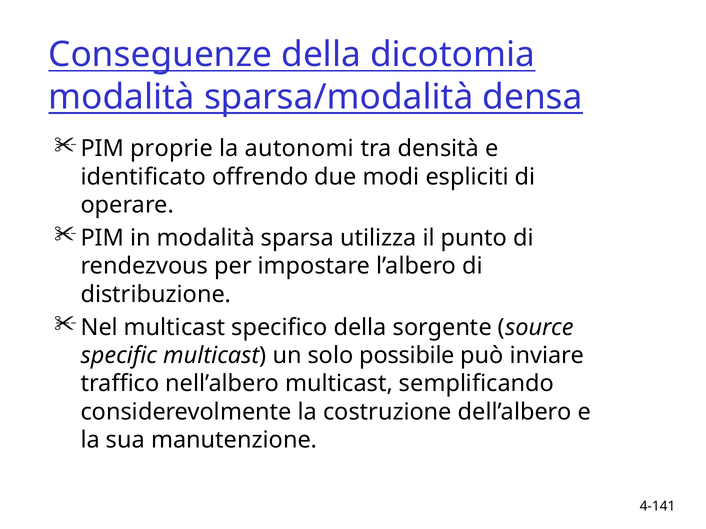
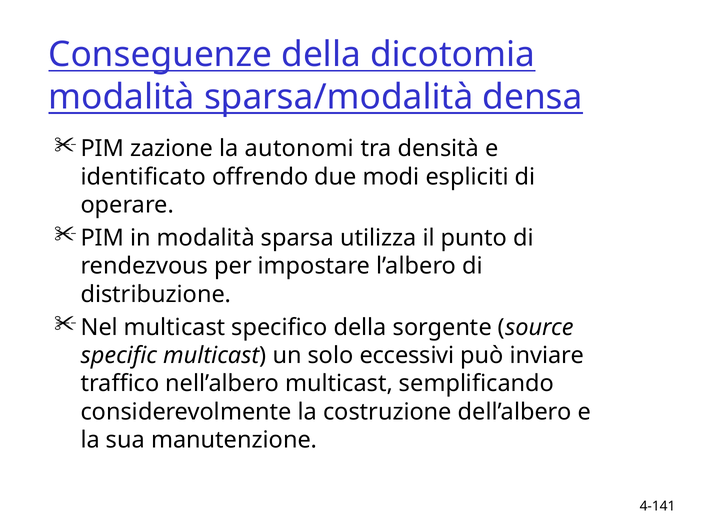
proprie: proprie -> zazione (172, 149)
possibile: possibile -> eccessivi (407, 356)
